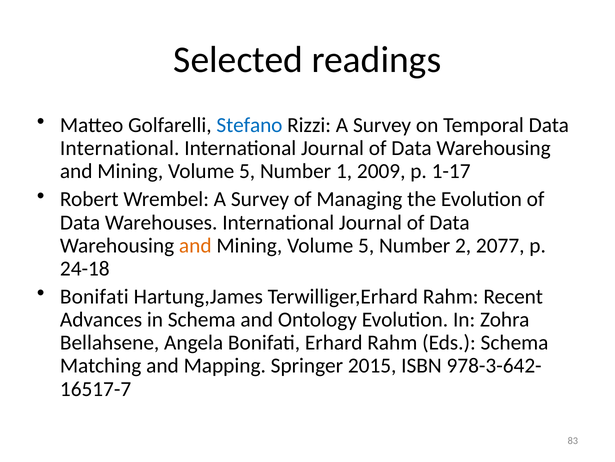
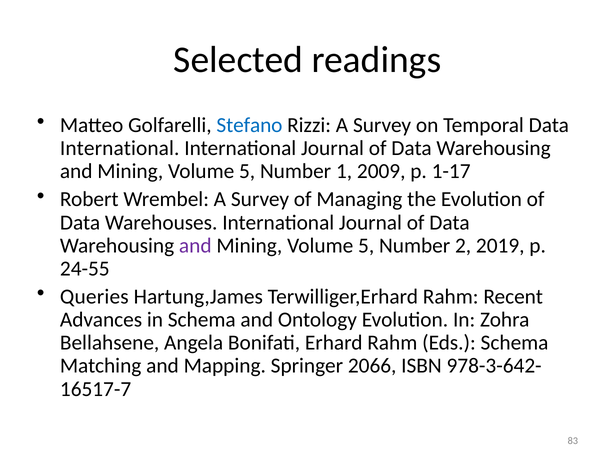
and colour: orange -> purple (195, 245)
2077: 2077 -> 2019 (500, 245)
24-18: 24-18 -> 24-55 (85, 268)
Bonifati: Bonifati -> Queries (94, 296)
2015: 2015 -> 2066 (372, 365)
